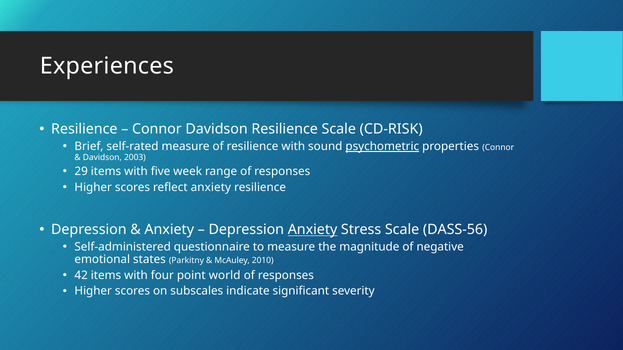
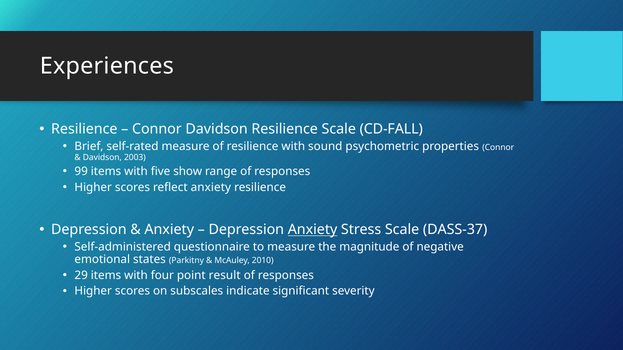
CD-RISK: CD-RISK -> CD-FALL (391, 129)
psychometric underline: present -> none (382, 147)
29: 29 -> 99 (81, 172)
week: week -> show (188, 172)
DASS-56: DASS-56 -> DASS-37 (455, 230)
42: 42 -> 29 (81, 276)
world: world -> result (225, 276)
